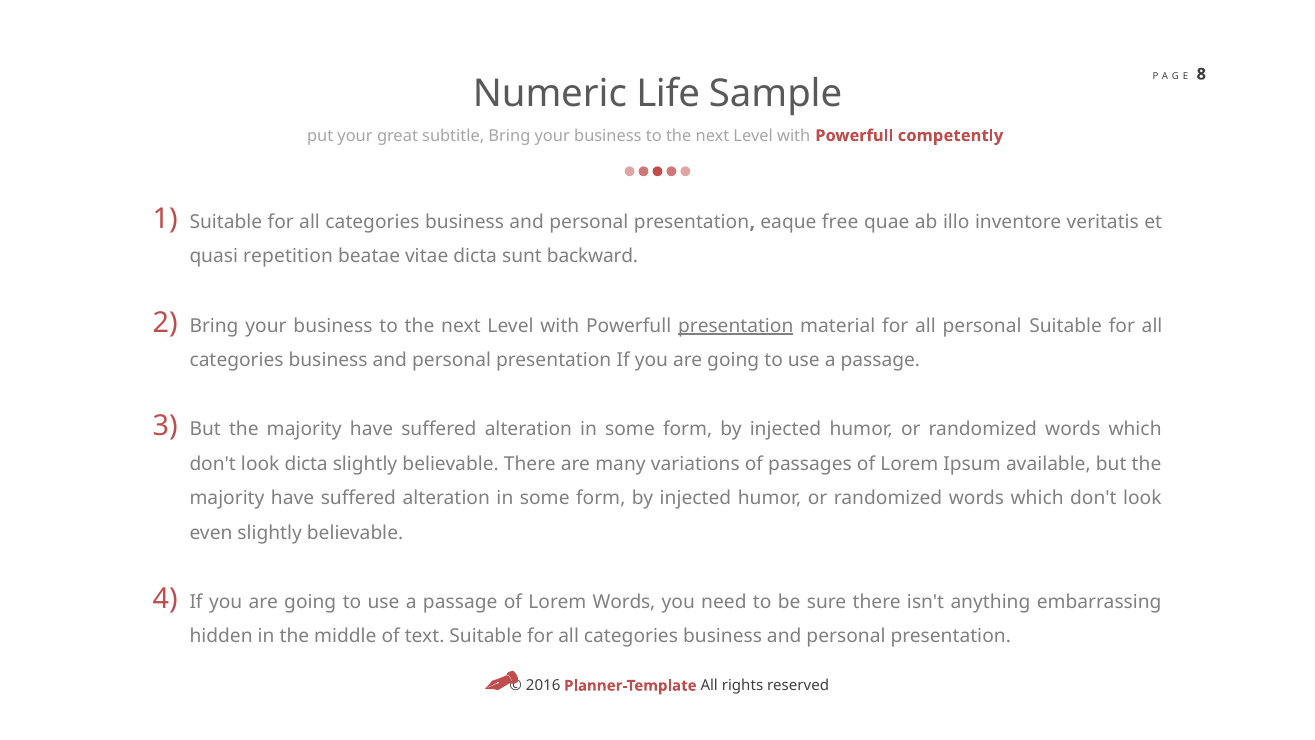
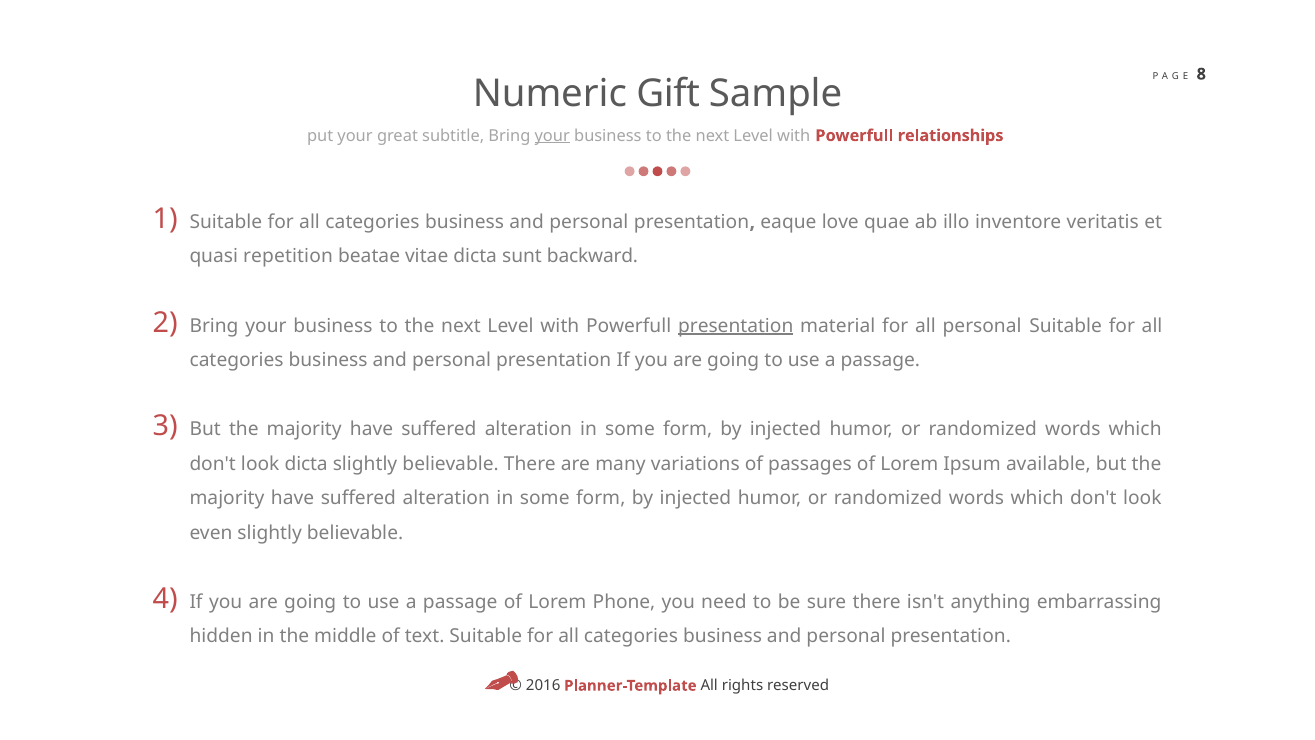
Life: Life -> Gift (668, 94)
your underline: none -> present (552, 136)
competently: competently -> relationships (951, 136)
free: free -> love (840, 222)
Lorem Words: Words -> Phone (624, 602)
